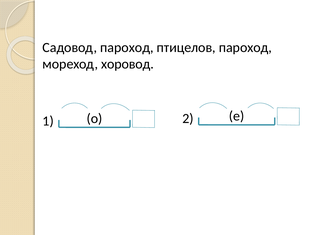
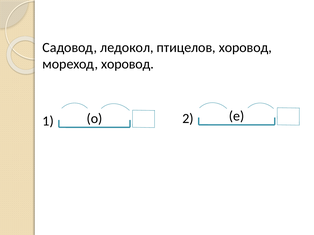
Садовод пароход: пароход -> ледокол (127, 48)
птицелов пароход: пароход -> хоровод (245, 48)
